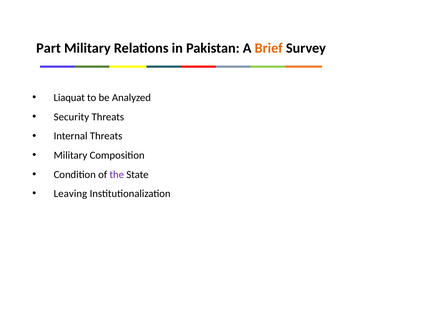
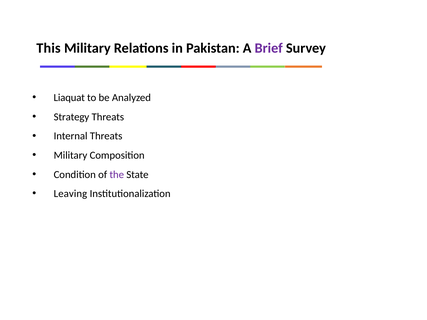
Part: Part -> This (49, 48)
Brief colour: orange -> purple (269, 48)
Security: Security -> Strategy (71, 117)
